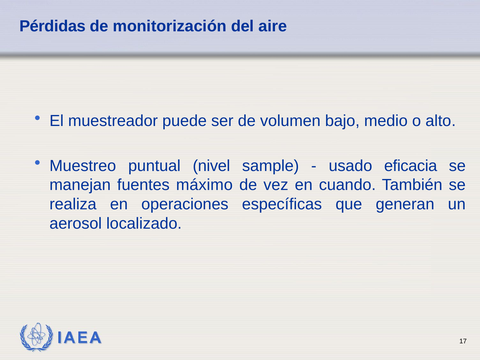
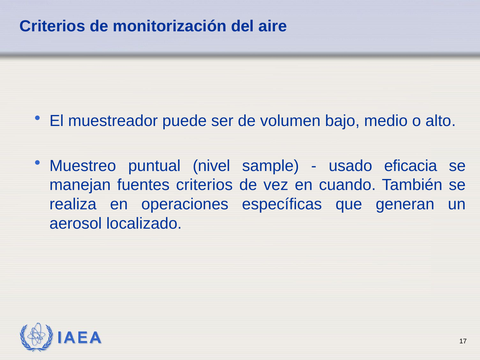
Pérdidas: Pérdidas -> Criterios (52, 26)
fuentes máximo: máximo -> criterios (204, 185)
